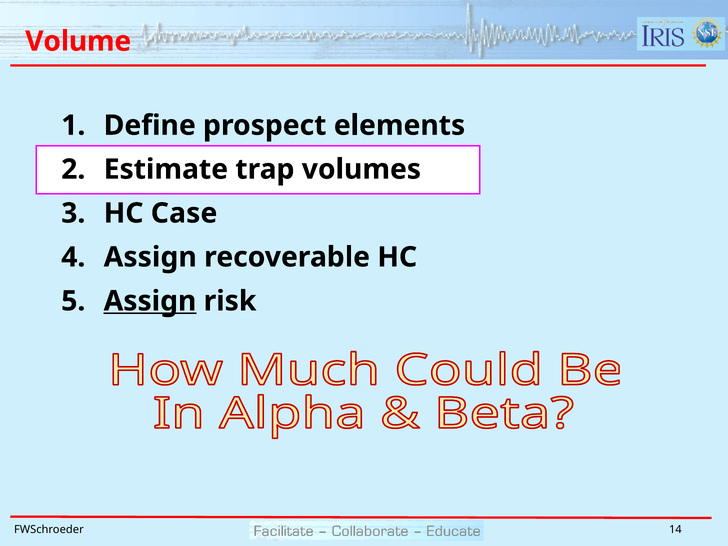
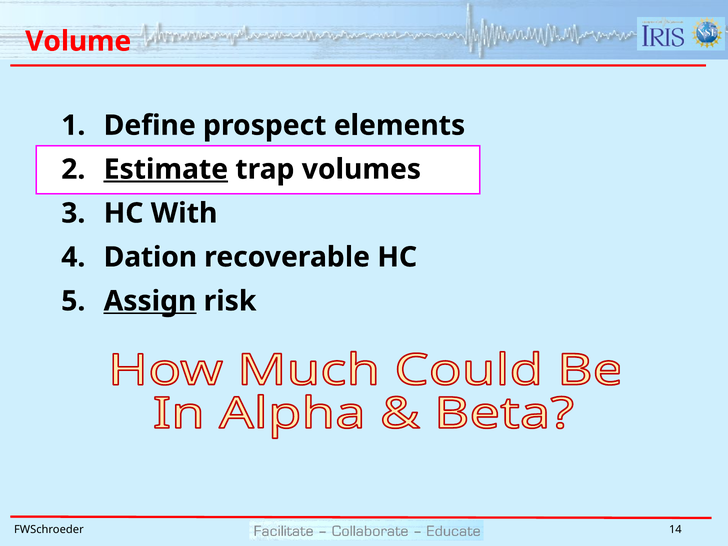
Estimate underline: none -> present (166, 169)
Case: Case -> With (184, 213)
Assign: Assign -> Dation (150, 257)
